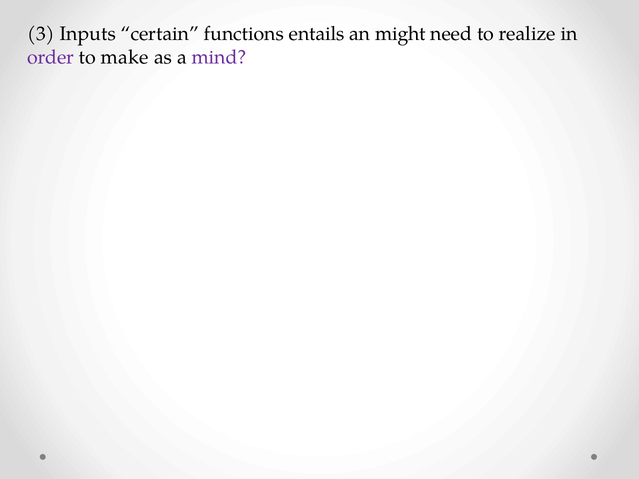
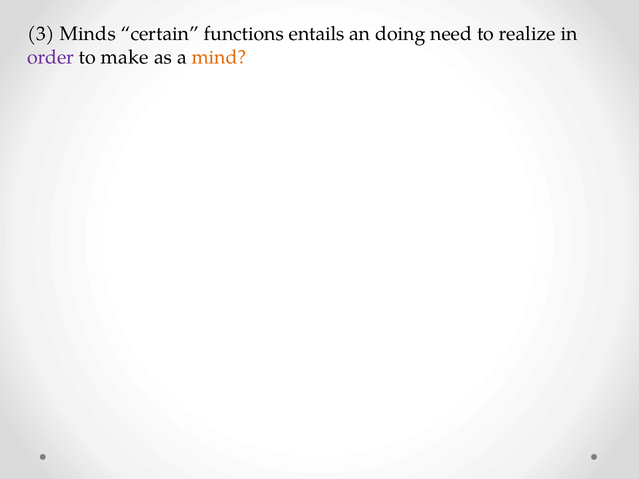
Inputs: Inputs -> Minds (88, 34)
might: might -> doing (400, 34)
mind colour: purple -> orange (219, 57)
